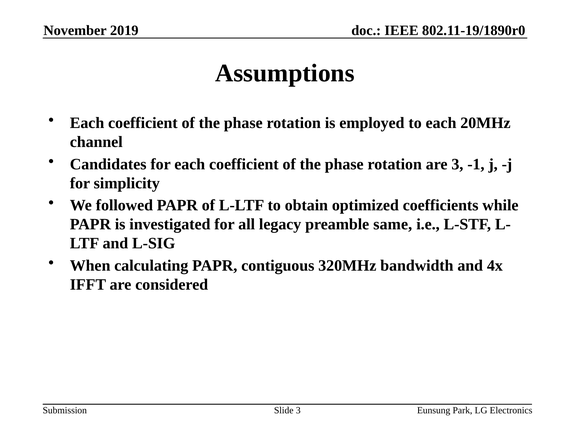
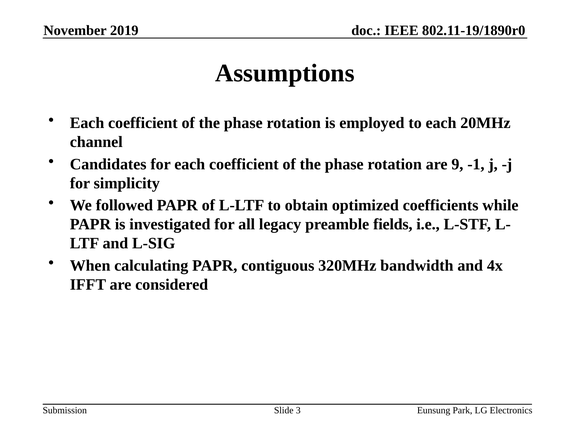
are 3: 3 -> 9 (457, 164)
same: same -> fields (393, 224)
